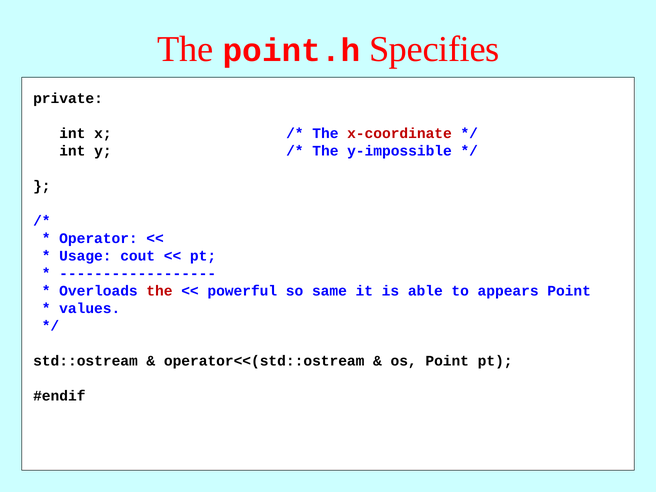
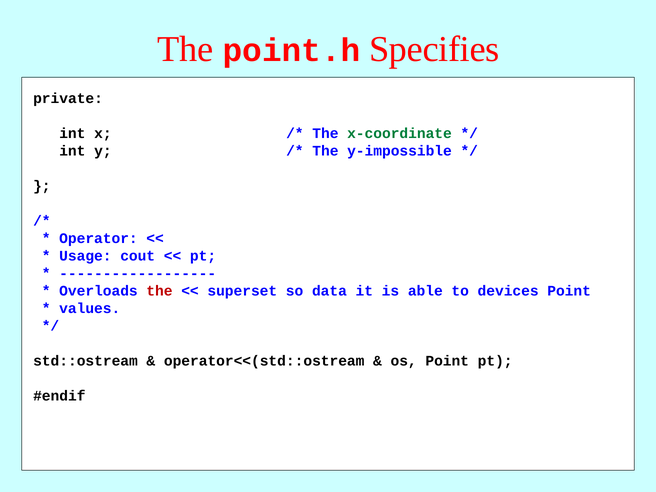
x-coordinate colour: red -> green (399, 134)
powerful: powerful -> superset (242, 291)
same: same -> data (329, 291)
appears: appears -> devices (508, 291)
